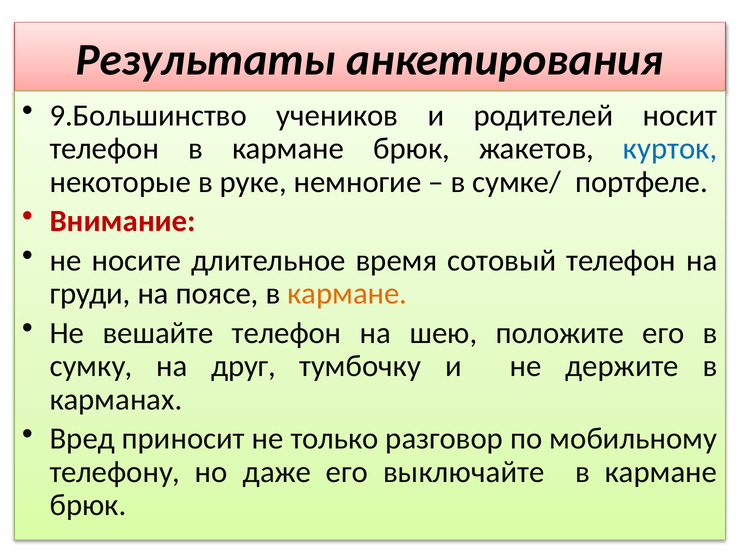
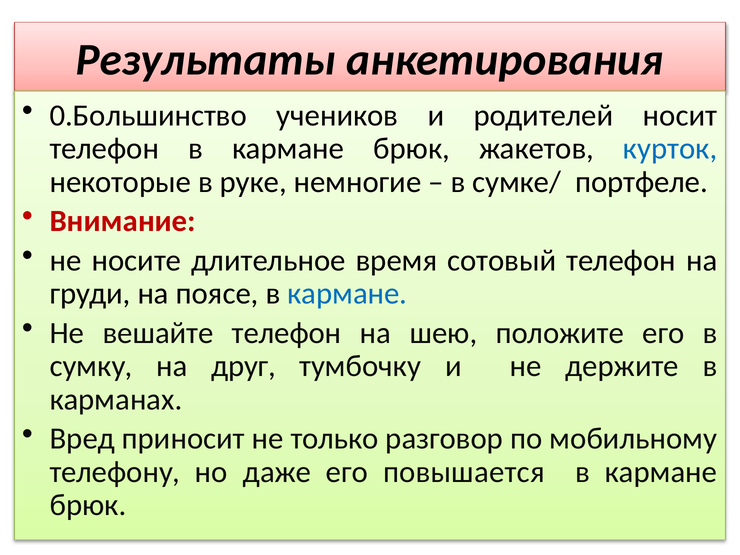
9.Большинство: 9.Большинство -> 0.Большинство (148, 115)
кармане colour: orange -> blue (347, 294)
выключайте: выключайте -> повышается (464, 472)
